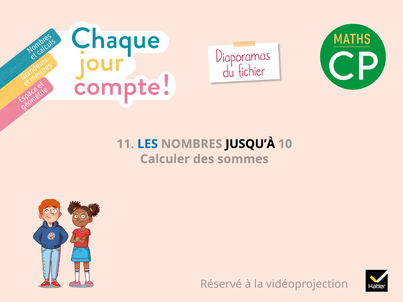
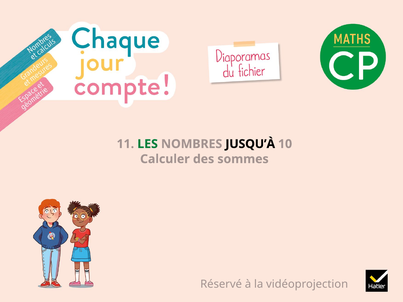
LES colour: blue -> green (148, 144)
